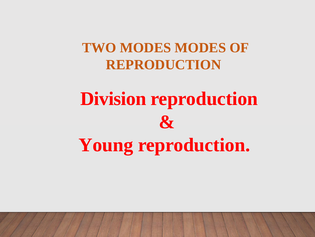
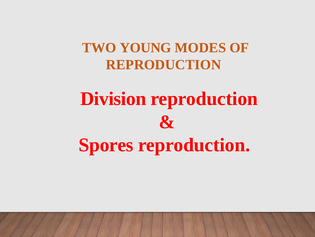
TWO MODES: MODES -> YOUNG (146, 48)
Young: Young -> Spores (106, 145)
